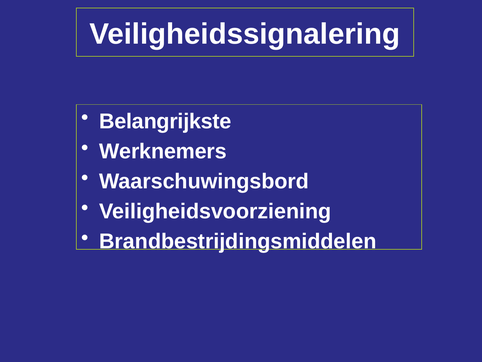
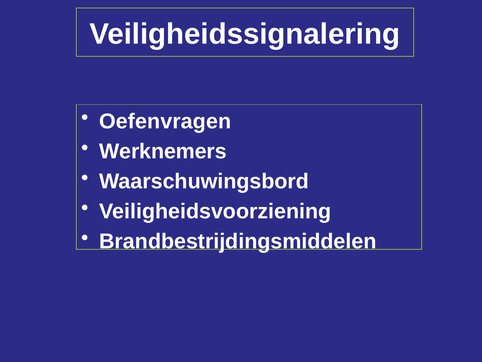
Belangrijkste: Belangrijkste -> Oefenvragen (165, 121)
